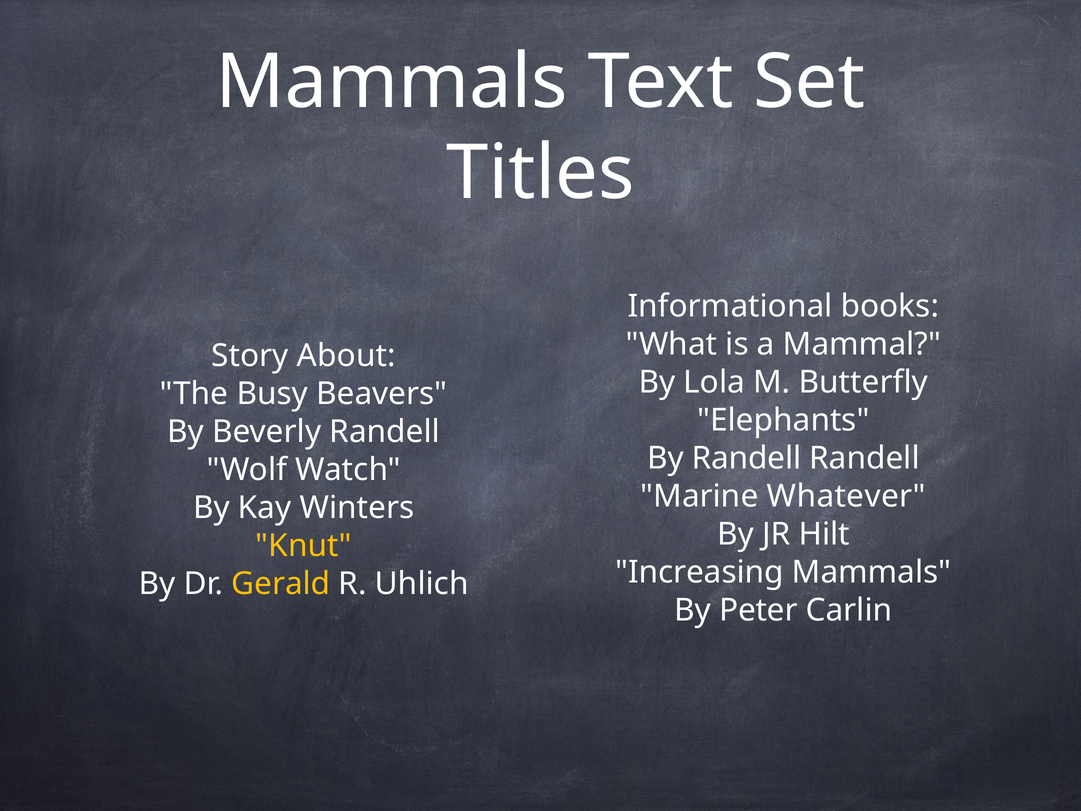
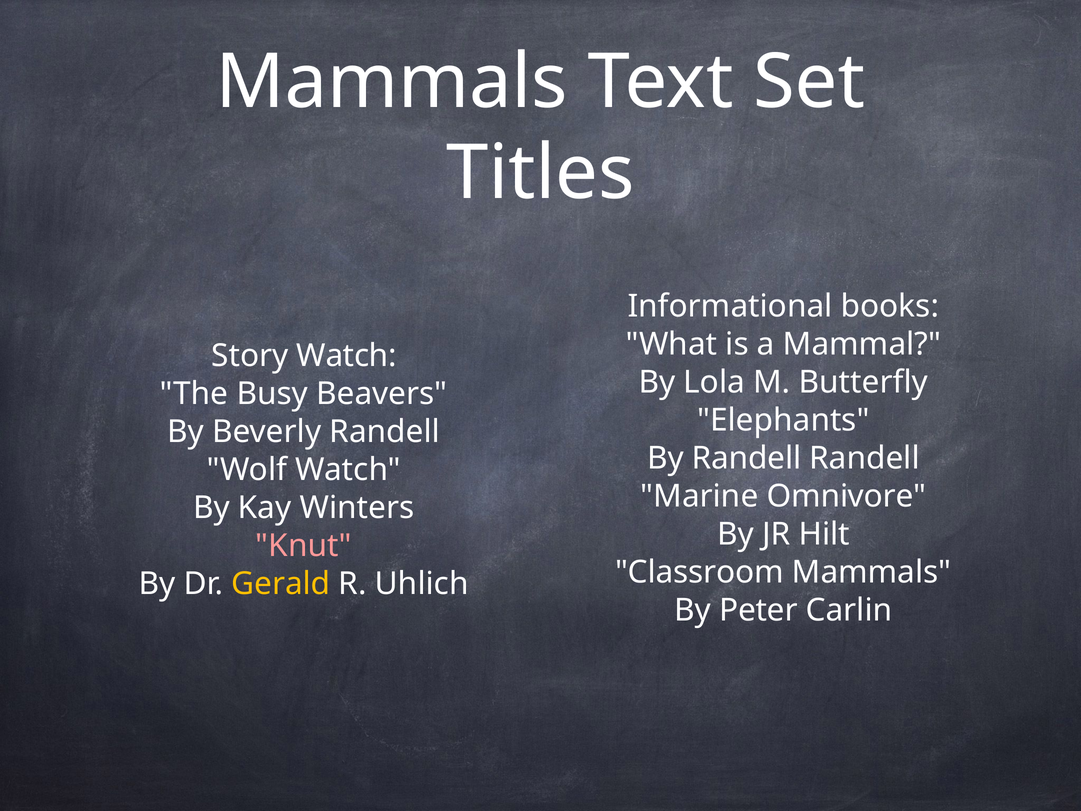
Story About: About -> Watch (347, 356)
Whatever: Whatever -> Omnivore (847, 496)
Knut colour: yellow -> pink (304, 546)
Increasing: Increasing -> Classroom (699, 572)
